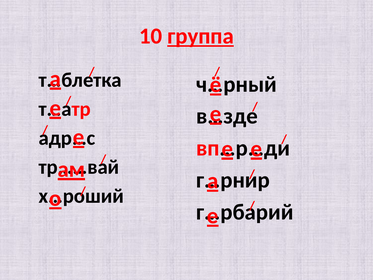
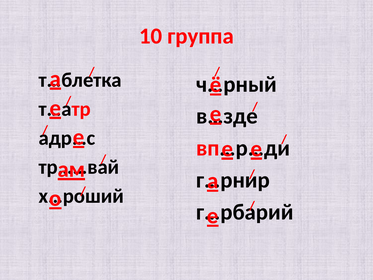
группа underline: present -> none (201, 36)
